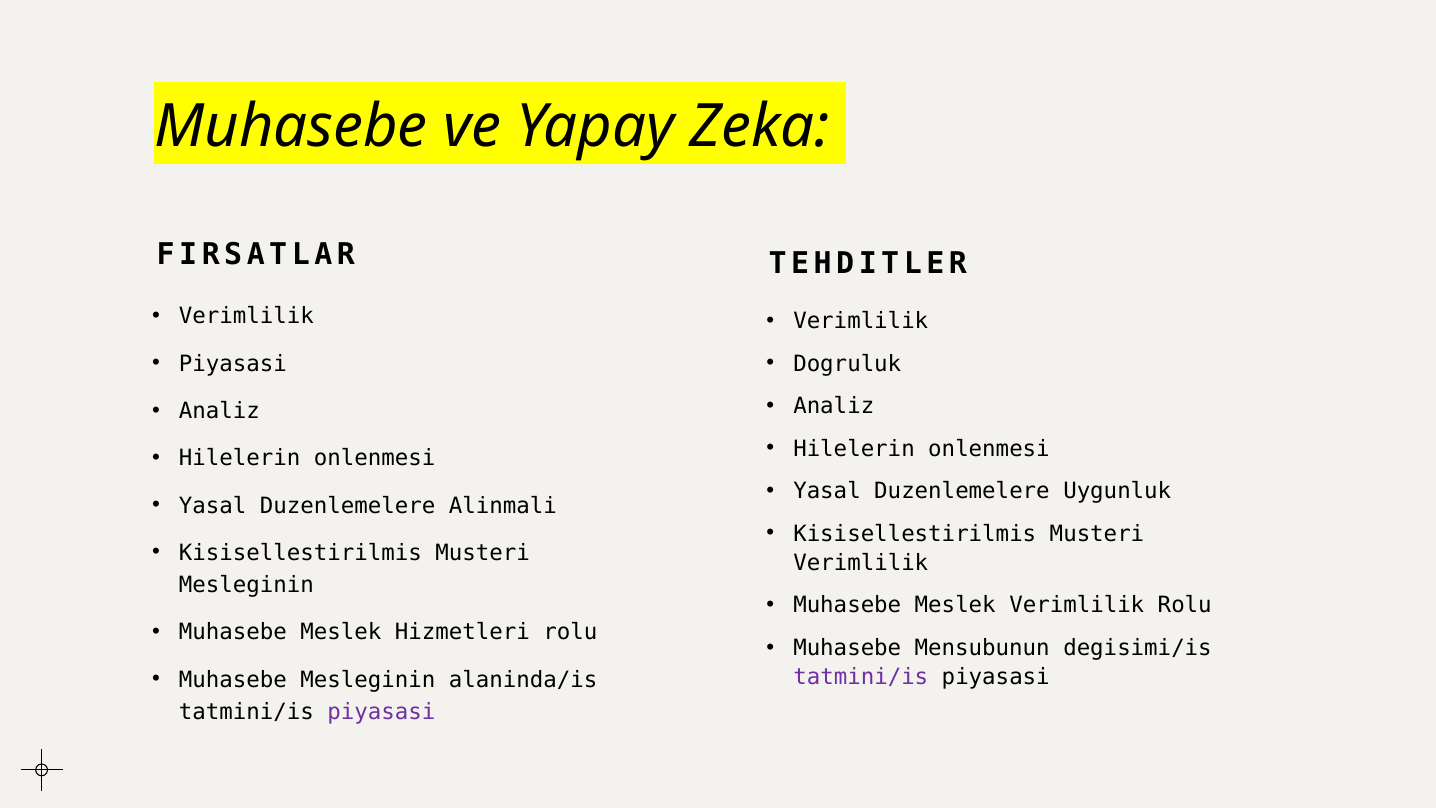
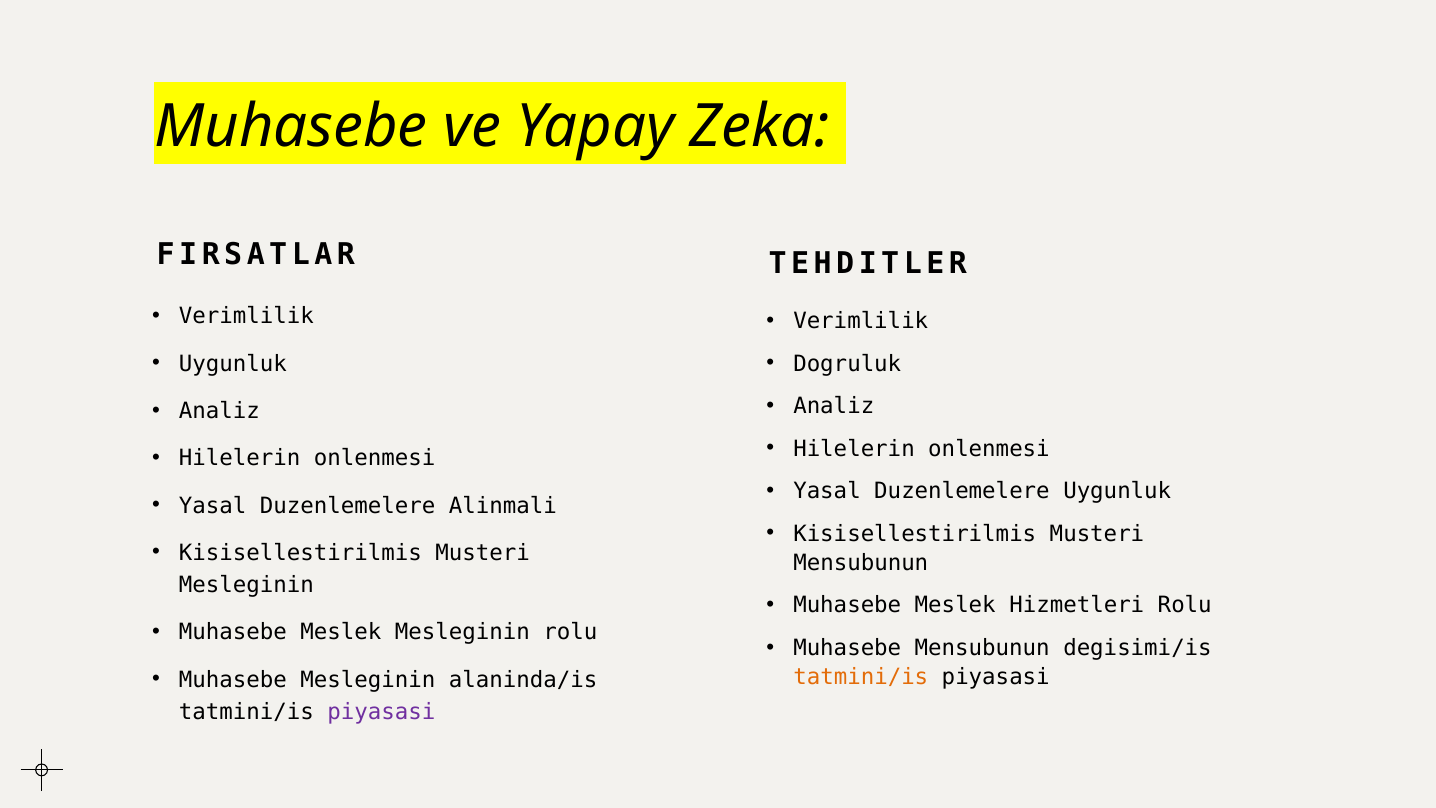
Piyasasi: Piyasasi -> Uygunluk (233, 364)
Verimlilik: Verimlilik -> Mensubunun (861, 563)
Meslek Verimlilik: Verimlilik -> Hizmetleri (1077, 605)
Meslek Hizmetleri: Hizmetleri -> Mesleginin (462, 632)
tatmini/is colour: purple -> orange (861, 677)
